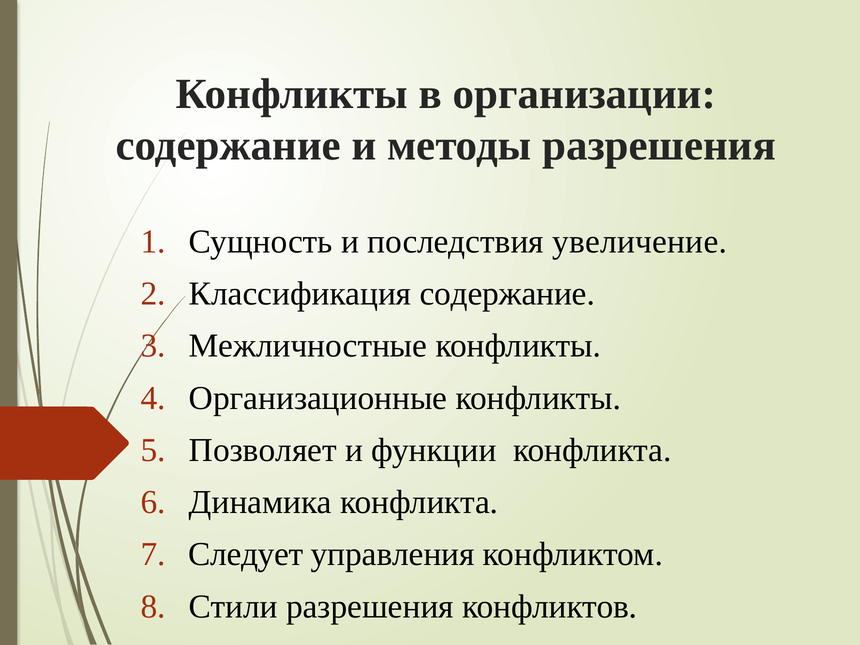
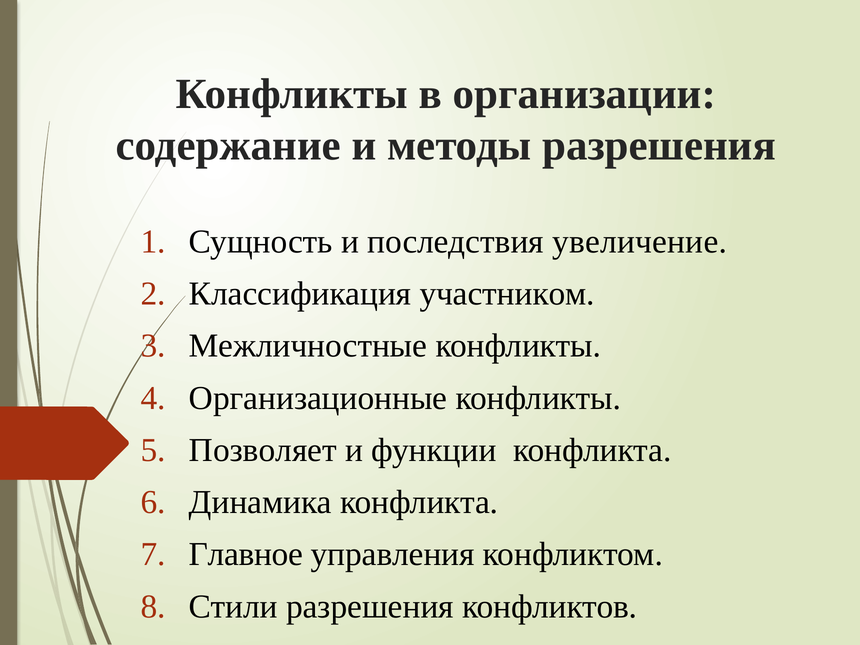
Классификация содержание: содержание -> участником (507, 294)
Следует: Следует -> Главное (246, 554)
